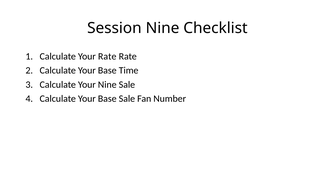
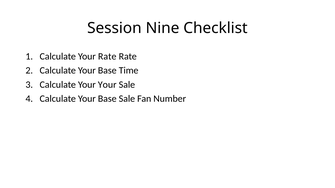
Your Nine: Nine -> Your (107, 85)
